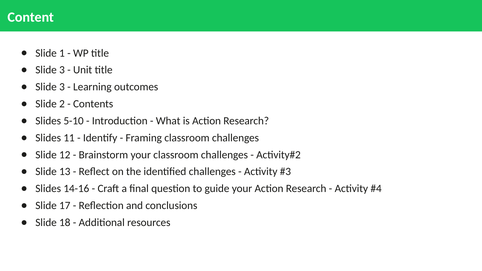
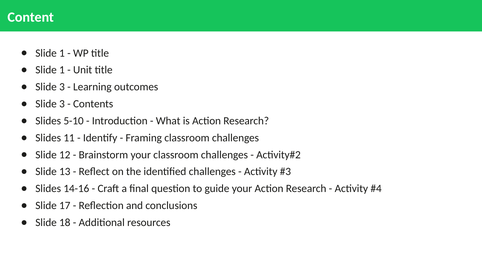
3: 3 -> 1 (62, 70)
2: 2 -> 3 (62, 104)
